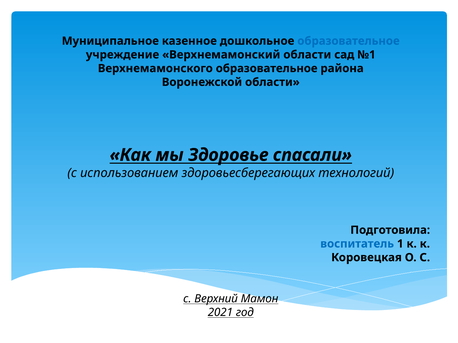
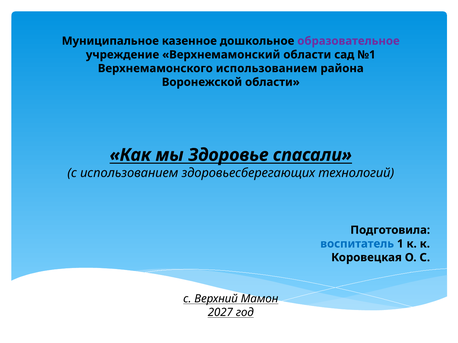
образовательное colour: blue -> purple (348, 41)
Верхнемамонского образовательное: образовательное -> использованием (267, 68)
2021: 2021 -> 2027 (220, 313)
